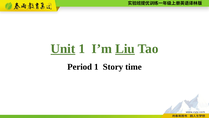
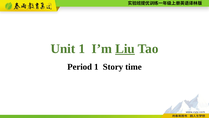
Unit underline: present -> none (63, 49)
